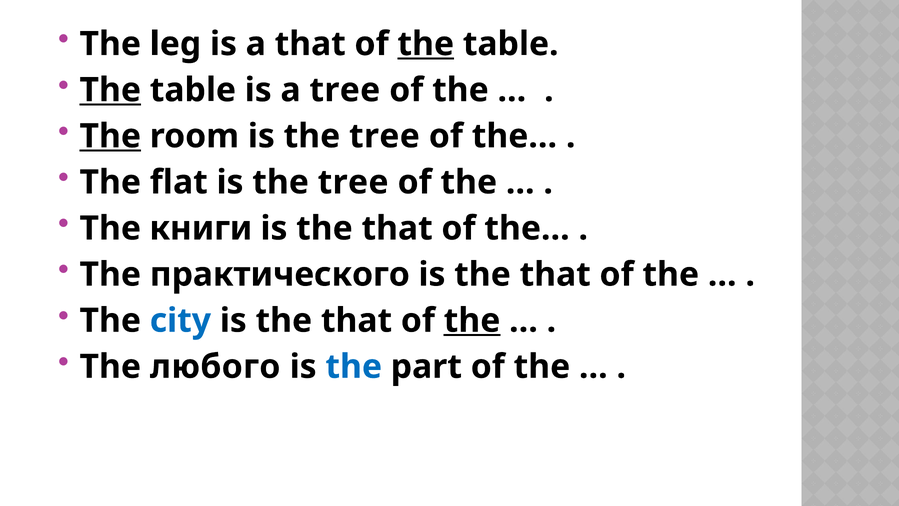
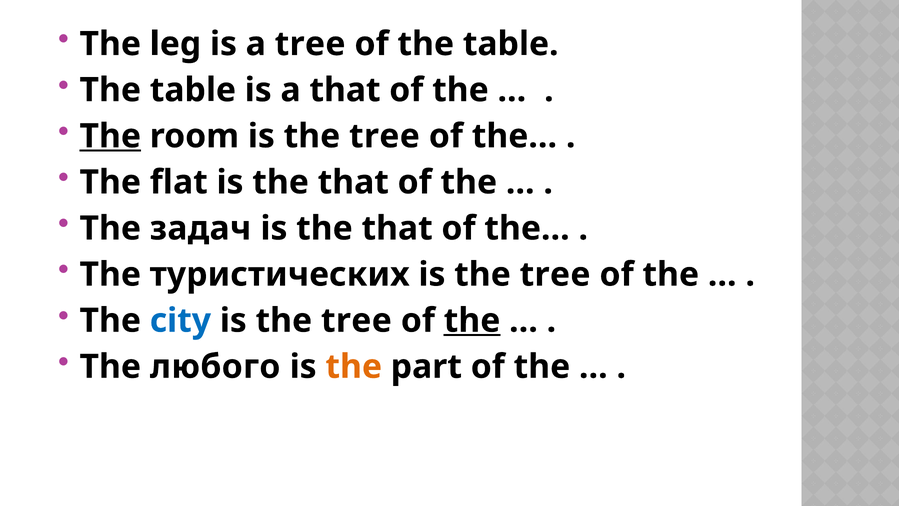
a that: that -> tree (310, 44)
the underline: present -> none (426, 44)
The underline: present -> none (110, 90)
a tree: tree -> that (345, 90)
flat is the tree: tree -> that (353, 182)
книги: книги -> задач (201, 228)
практического: практического -> туристических (280, 274)
that: that -> tree (555, 274)
that: that -> tree (356, 320)
the colour: blue -> orange (354, 367)
